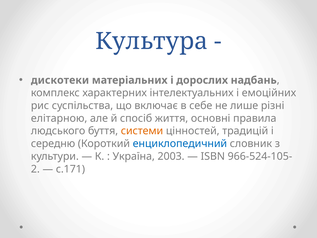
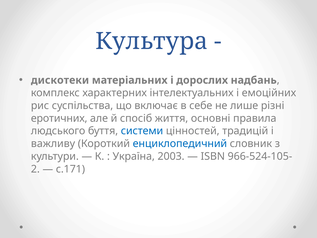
елітарною: елітарною -> еротичних (59, 118)
системи colour: orange -> blue (142, 131)
середню: середню -> важливу (53, 144)
